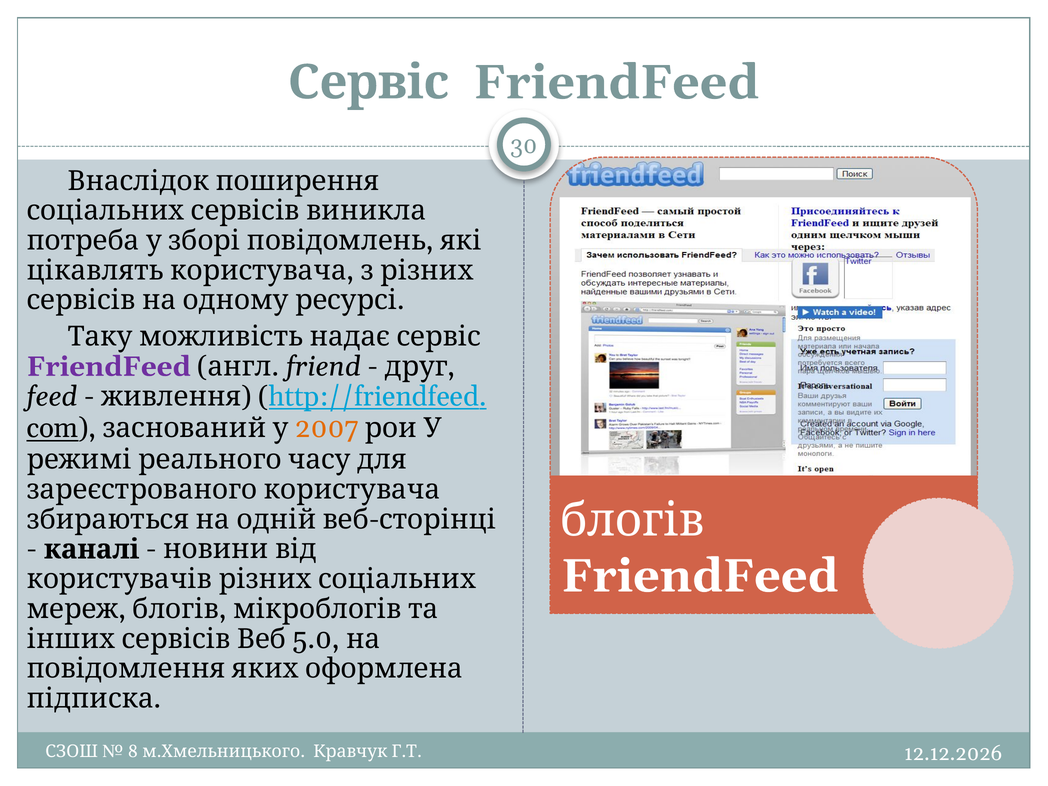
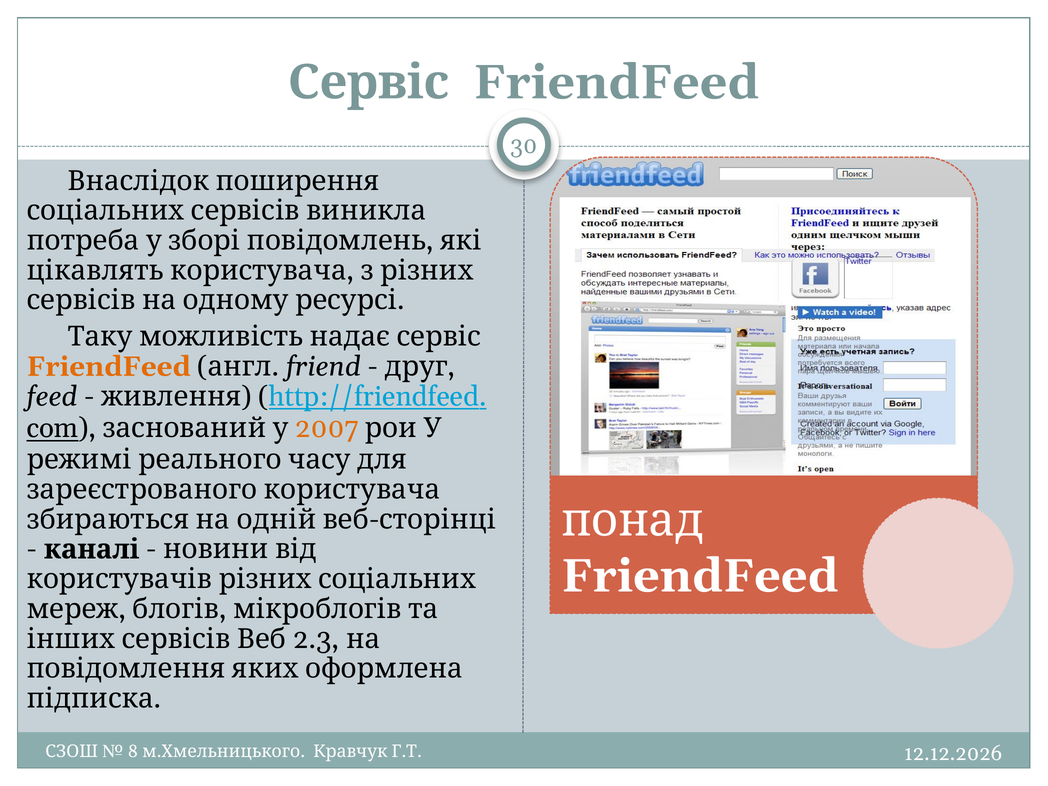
FriendFeed colour: purple -> orange (109, 367)
блогів: блогів -> понад (632, 520)
5.0: 5.0 -> 2.3 (316, 639)
